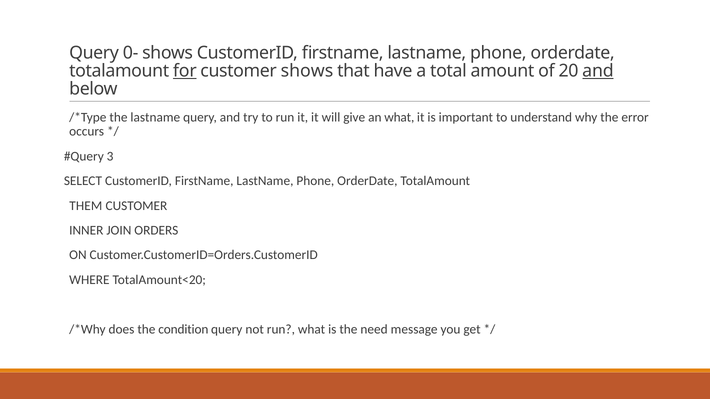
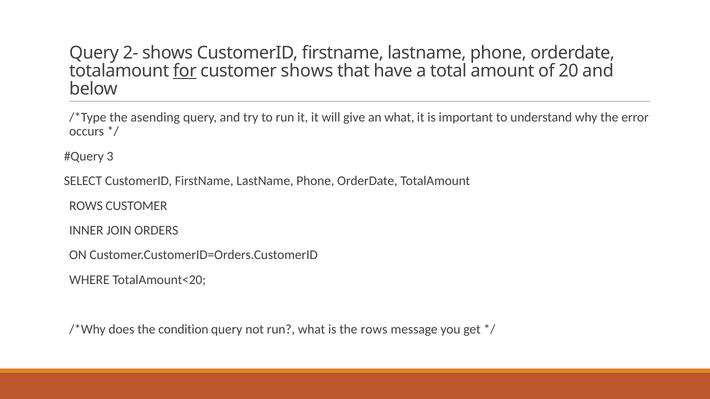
0-: 0- -> 2- (131, 53)
and underline: present -> none (598, 71)
the lastname: lastname -> asending (155, 117)
THEM: THEM -> ROWS (86, 206)
the need: need -> rows (374, 330)
